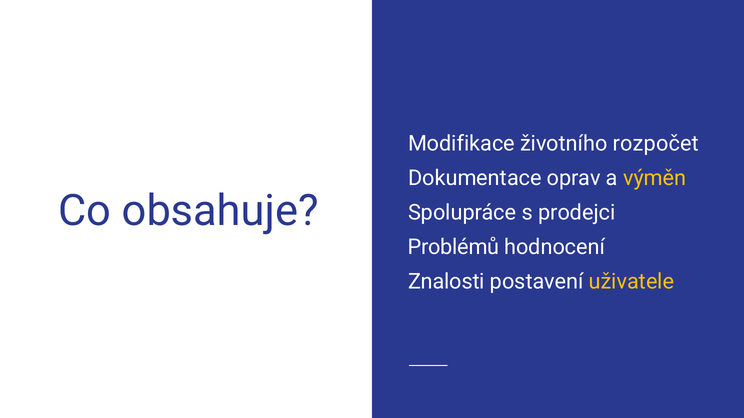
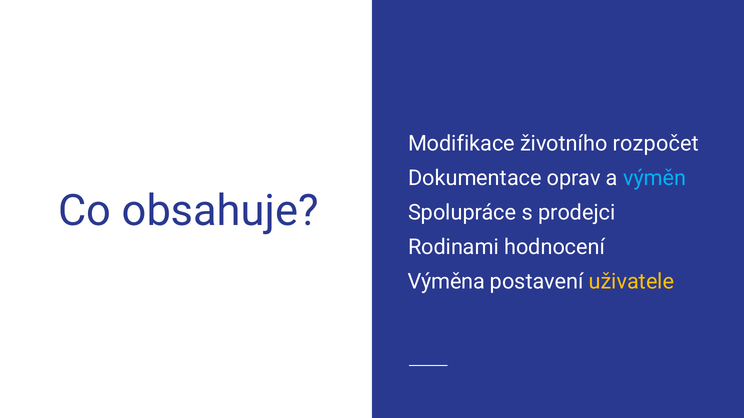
výměn colour: yellow -> light blue (655, 178)
Problémů: Problémů -> Rodinami (453, 247)
Znalosti: Znalosti -> Výměna (446, 282)
